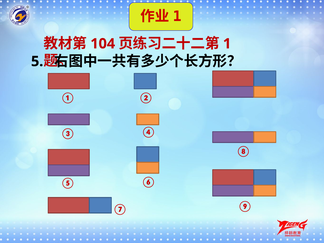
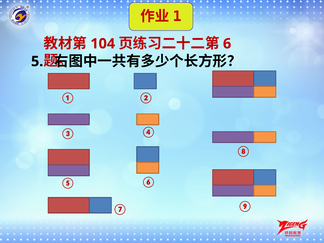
1: 1 -> 6 (227, 44)
